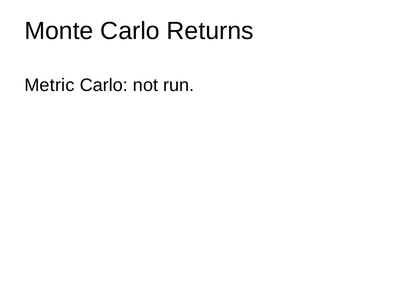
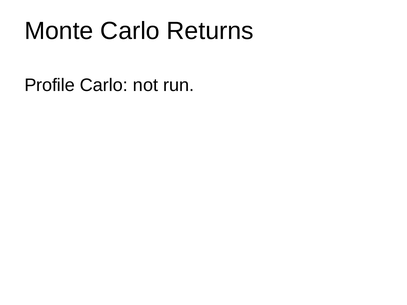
Metric: Metric -> Profile (50, 85)
